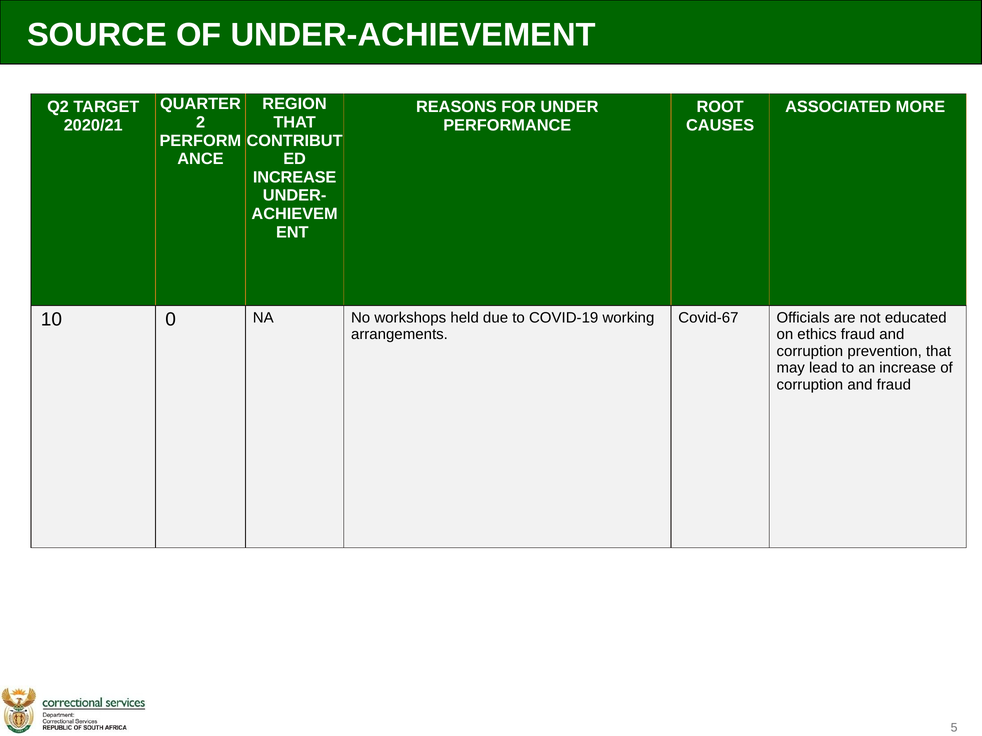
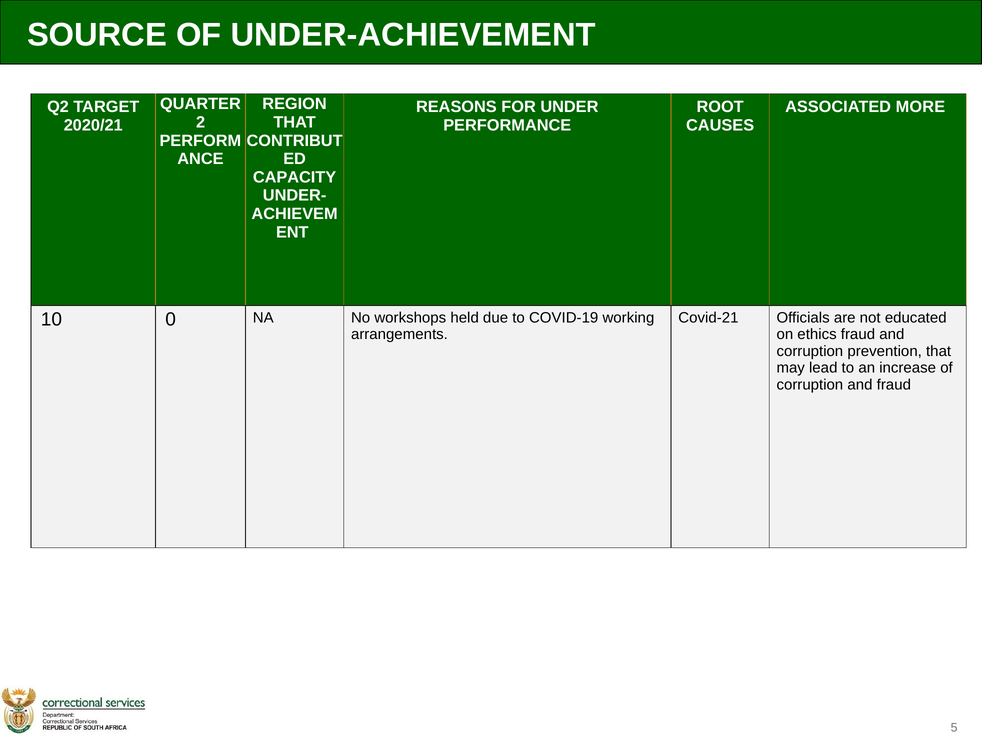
INCREASE: INCREASE -> CAPACITY (295, 177)
Covid-67: Covid-67 -> Covid-21 (708, 318)
